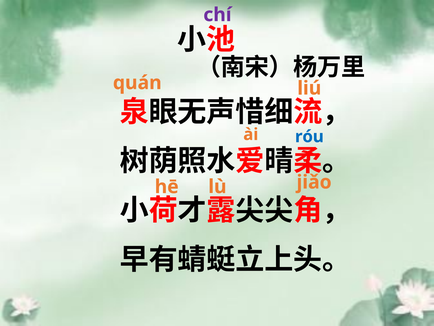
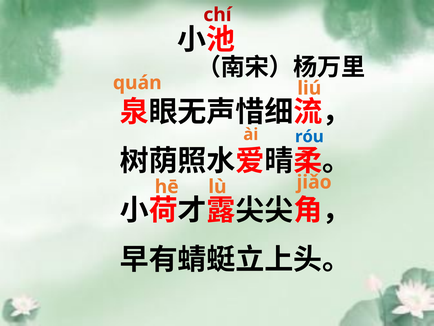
chí colour: purple -> red (217, 15)
